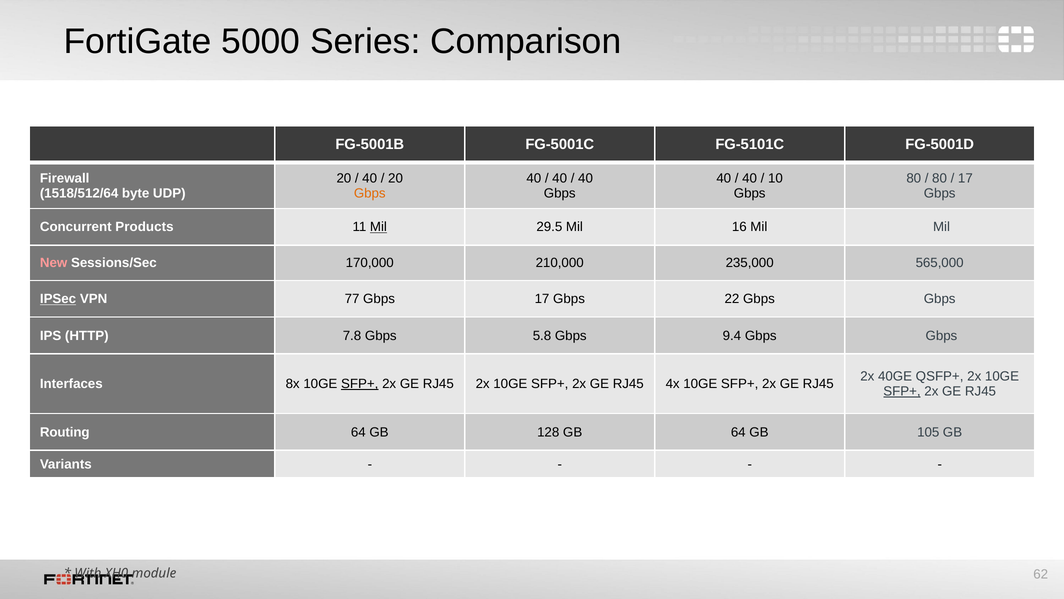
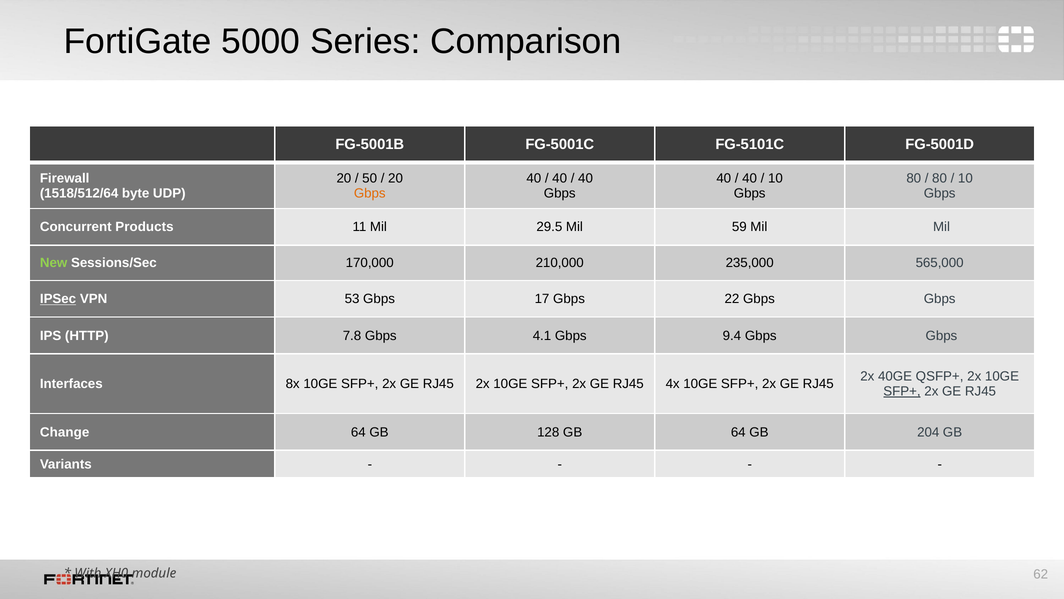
40: 40 -> 50 (370, 178)
17: 17 -> 10 (965, 178)
Mil underline: present -> none (378, 227)
16: 16 -> 59 (739, 227)
New colour: pink -> light green (54, 263)
77: 77 -> 53 (352, 299)
5.8: 5.8 -> 4.1 (542, 335)
SFP+ underline: present -> none (360, 384)
Routing: Routing -> Change (65, 432)
105: 105 -> 204 (928, 432)
